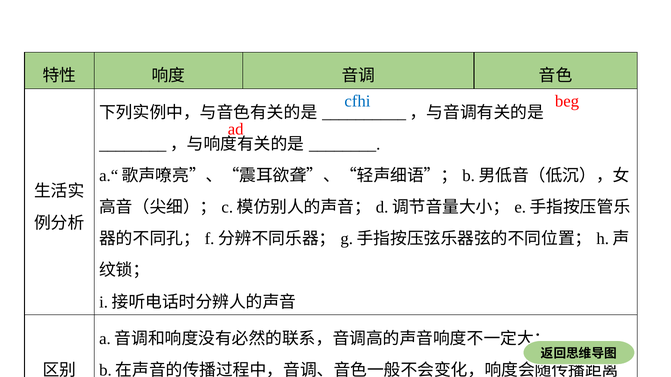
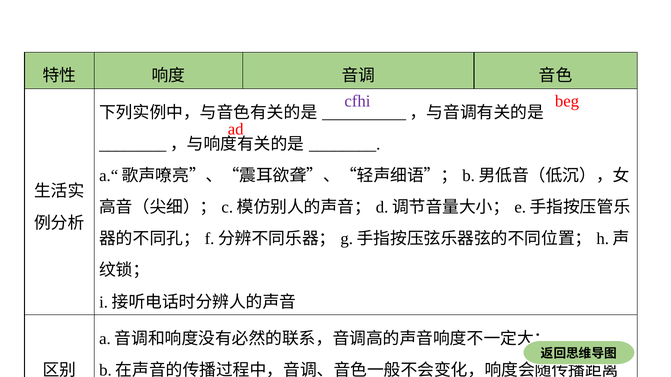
cfhi colour: blue -> purple (357, 102)
